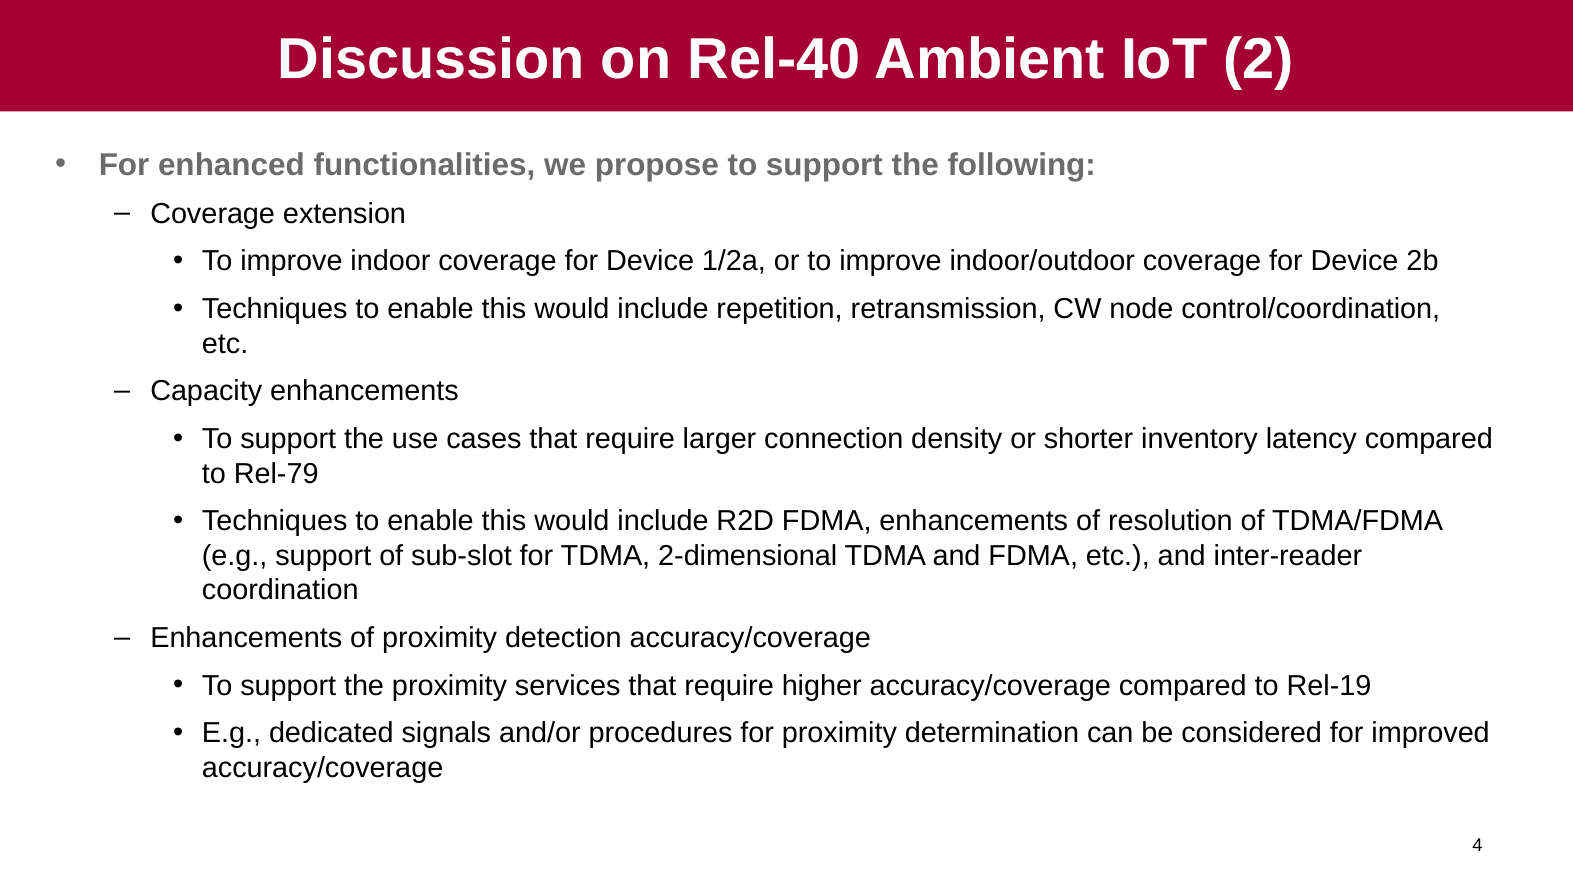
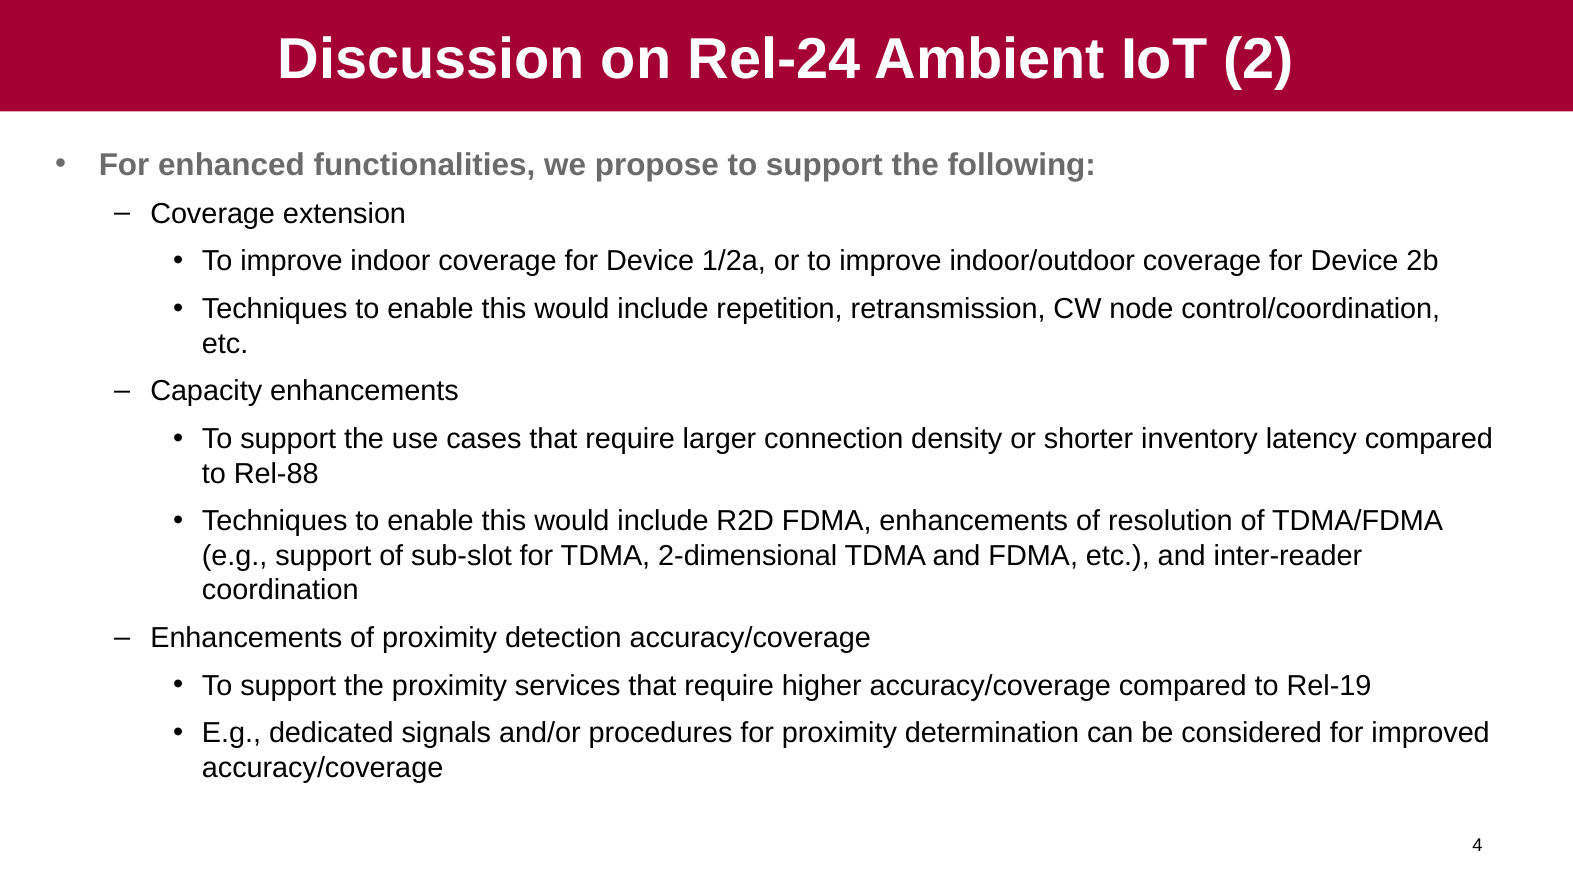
Rel-40: Rel-40 -> Rel-24 (774, 60)
Rel-79: Rel-79 -> Rel-88 (276, 474)
